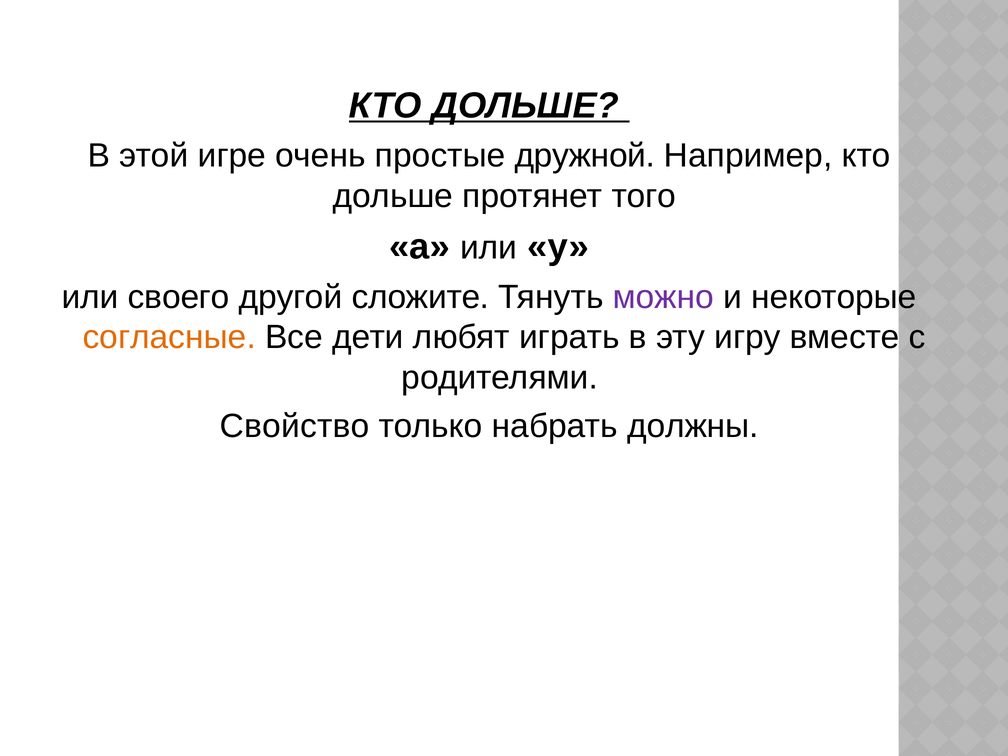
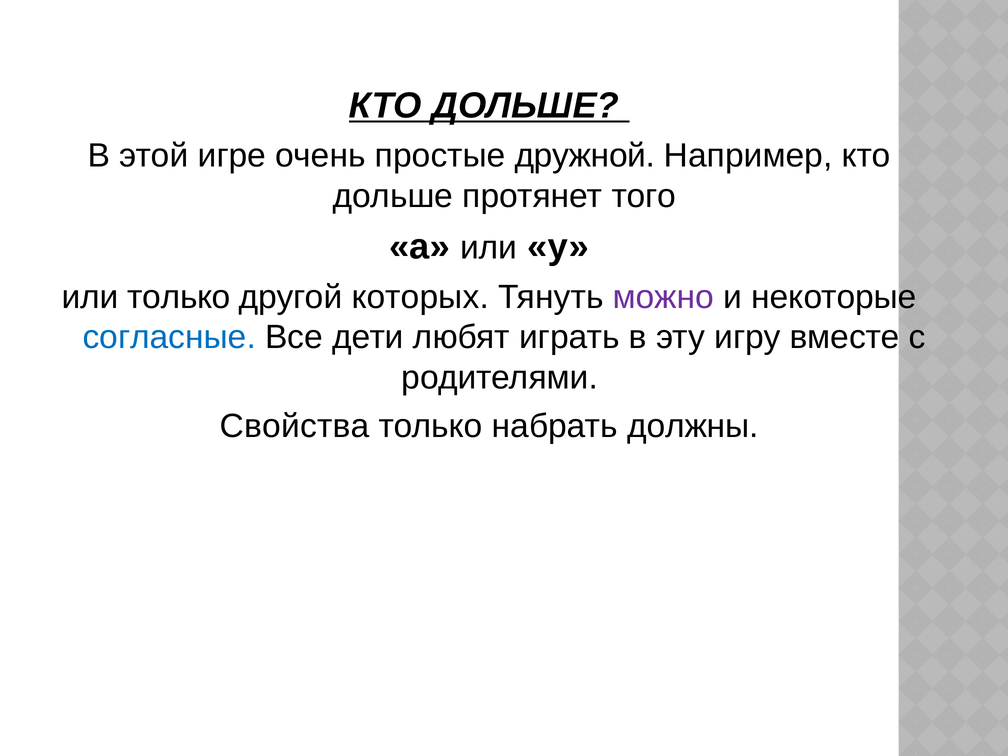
или своего: своего -> только (179, 297)
сложите: сложите -> которых (420, 297)
согласные colour: orange -> blue (169, 337)
Свойство: Свойство -> Свойства (295, 426)
